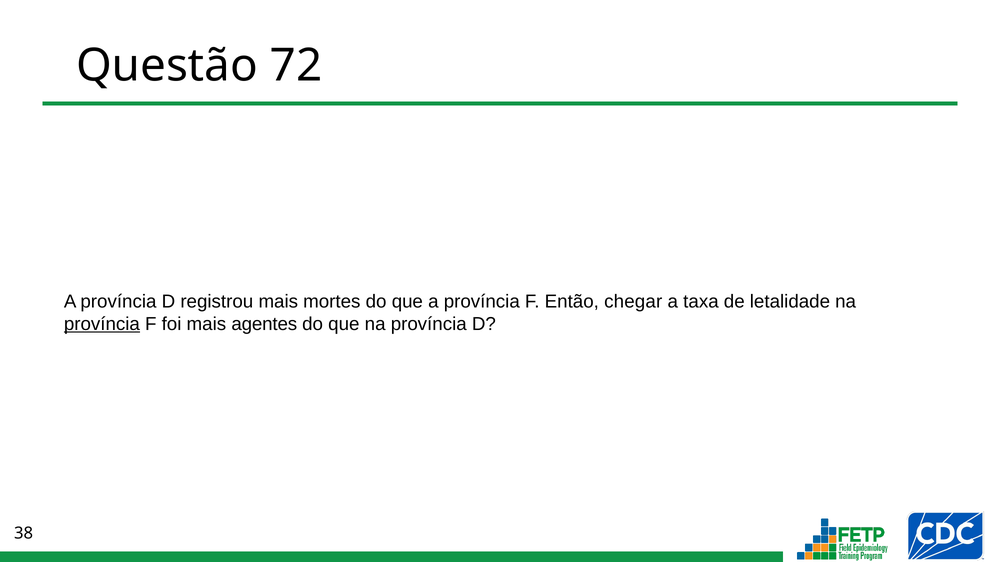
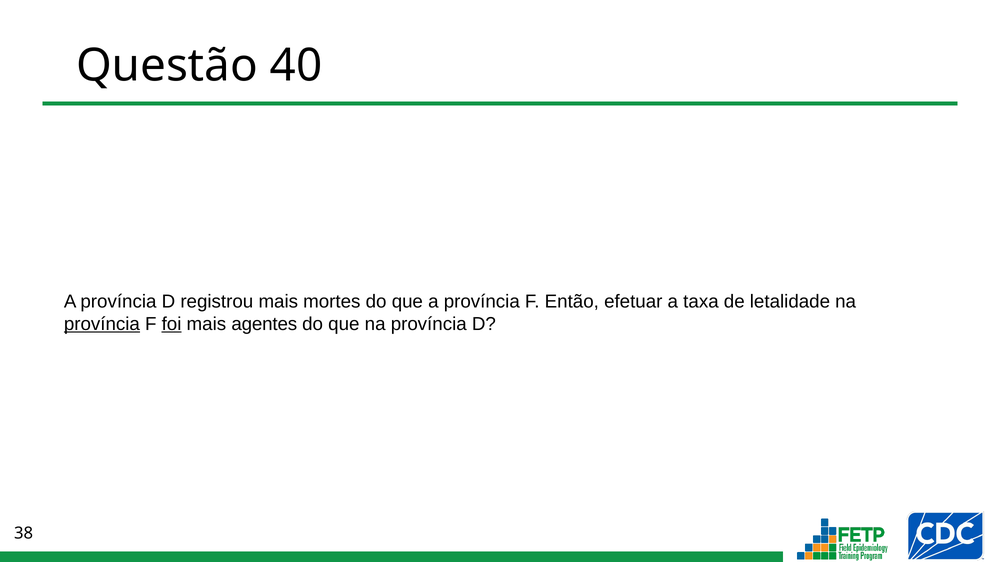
72: 72 -> 40 (296, 66)
chegar: chegar -> efetuar (633, 302)
foi underline: none -> present (172, 324)
